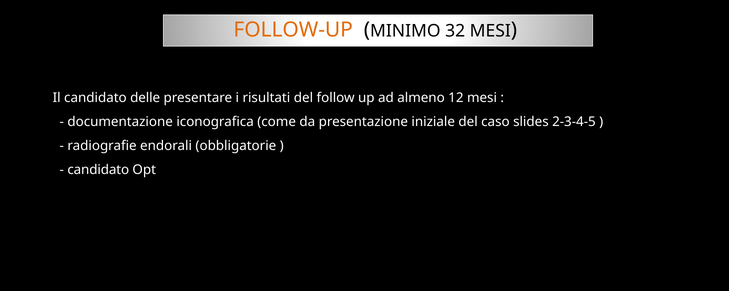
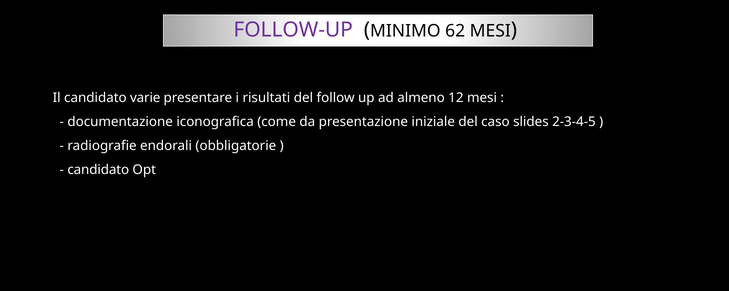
FOLLOW-UP colour: orange -> purple (293, 30)
32: 32 -> 62 (455, 31)
delle: delle -> varie (145, 98)
